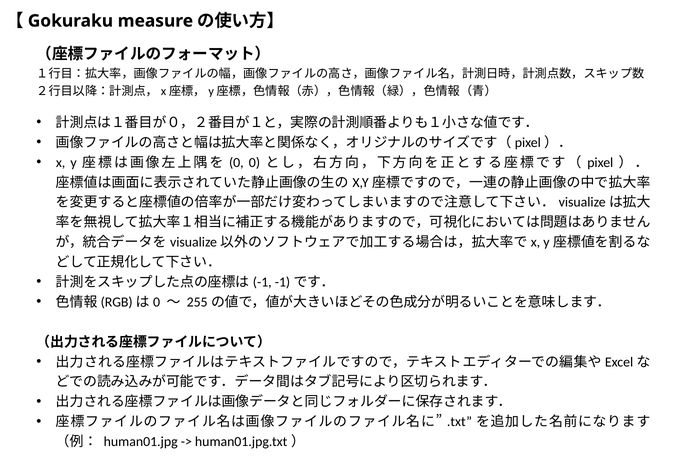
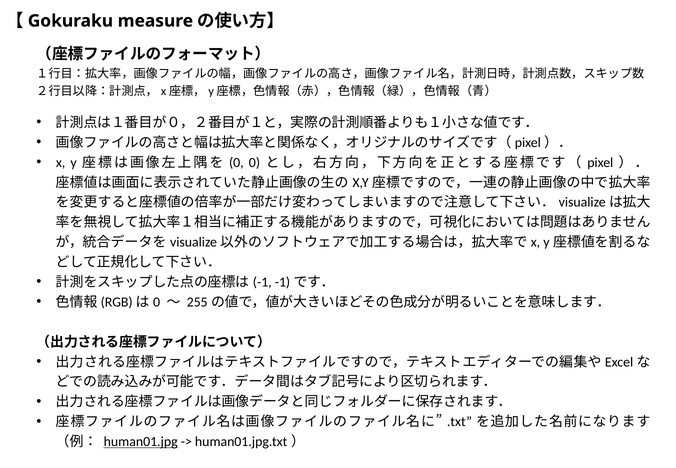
human01.jpg underline: none -> present (141, 442)
